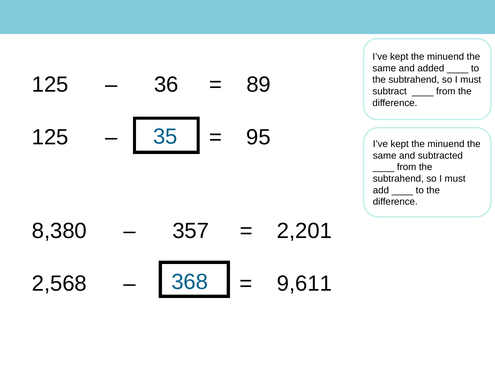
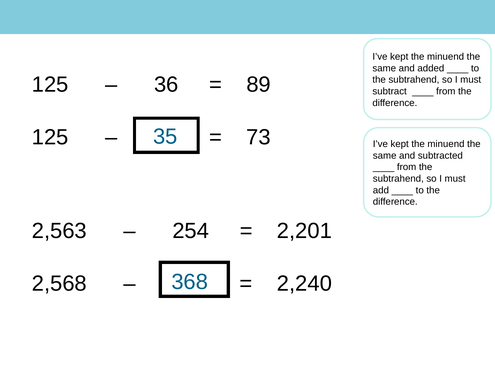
95: 95 -> 73 (259, 137)
8,380: 8,380 -> 2,563 (59, 231)
357: 357 -> 254 (191, 231)
9,611: 9,611 -> 2,240 (304, 284)
